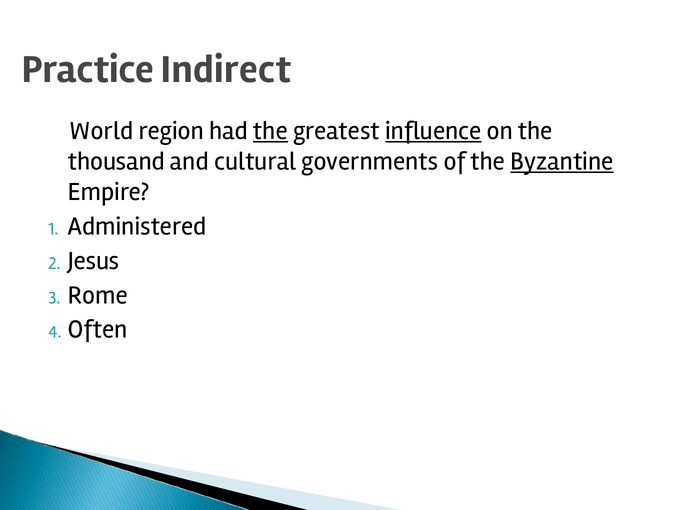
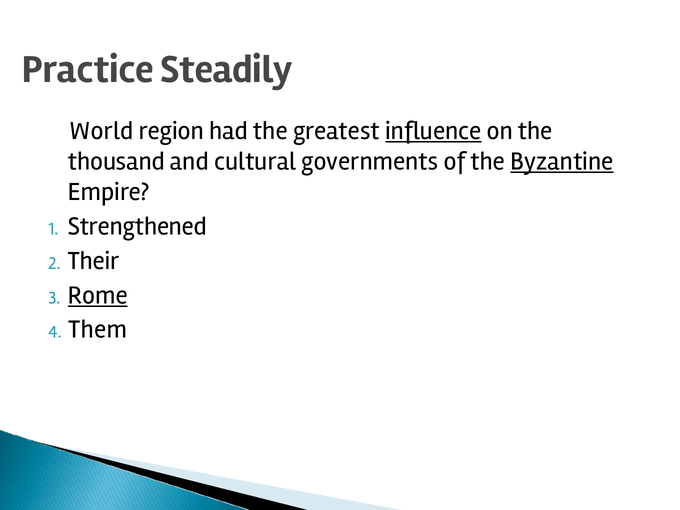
Indirect: Indirect -> Steadily (227, 69)
the underline: present -> none (270, 131)
Administered: Administered -> Strengthened (137, 226)
Jesus: Jesus -> Their (94, 261)
Rome underline: none -> present (98, 295)
Often: Often -> Them (98, 329)
